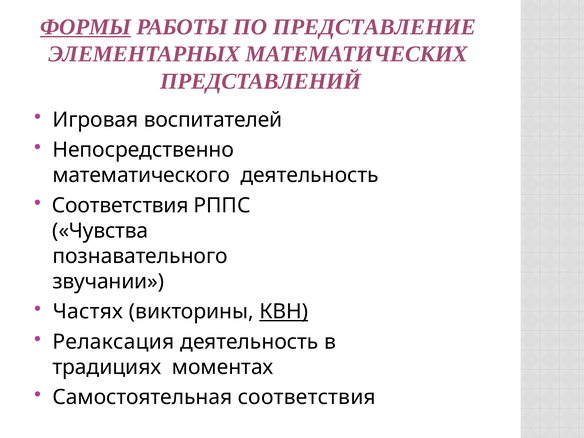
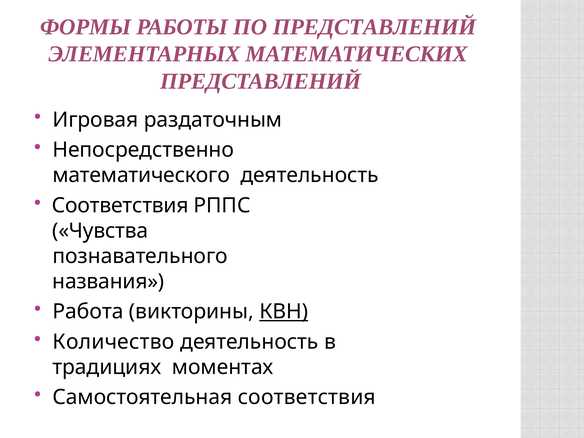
ФОРМЫ underline: present -> none (86, 27)
ПО ПРЕДСТАВЛЕНИЕ: ПРЕДСТАВЛЕНИЕ -> ПРЕДСТАВЛЕНИЙ (374, 27)
воспитателей: воспитателей -> раздаточным (213, 120)
звучании: звучании -> названия (108, 281)
Частях: Частях -> Работа (88, 312)
Релаксация: Релаксация -> Количество (114, 342)
